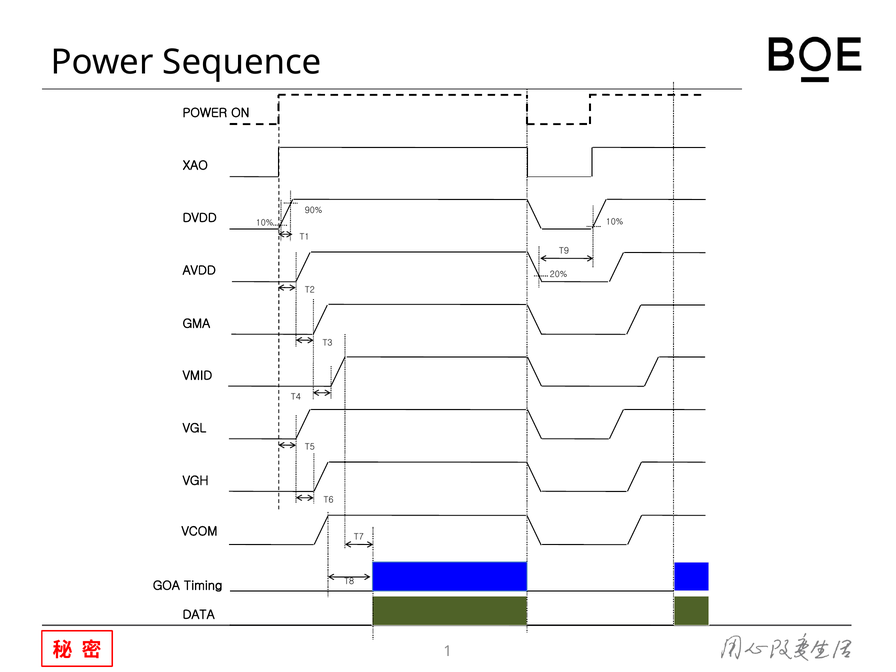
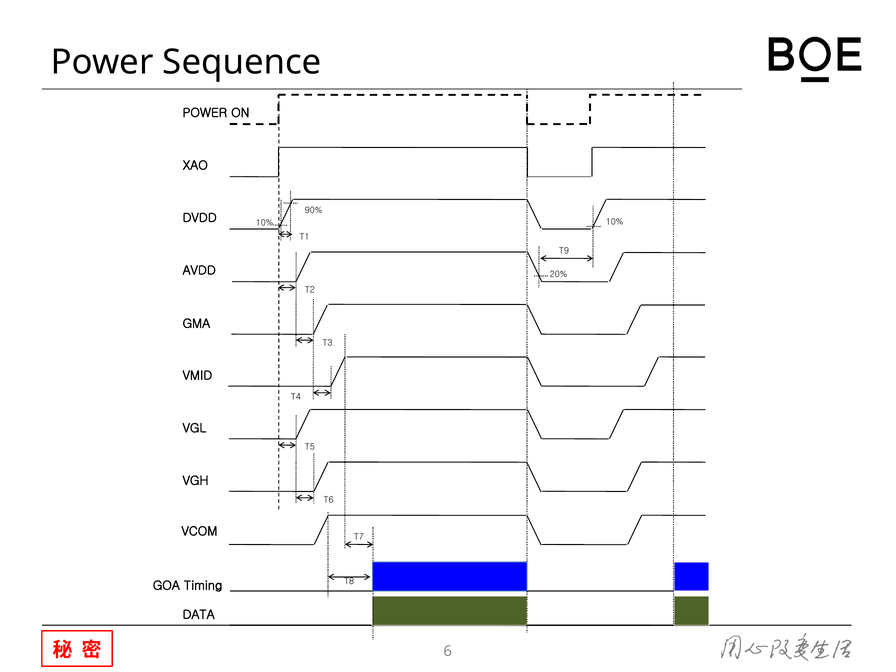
1: 1 -> 6 (448, 651)
